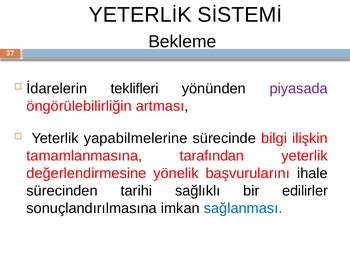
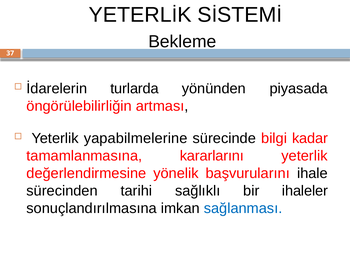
teklifleri: teklifleri -> turlarda (135, 89)
piyasada colour: purple -> black (299, 89)
ilişkin: ilişkin -> kadar (310, 139)
tarafından: tarafından -> kararlarını (212, 156)
edilirler: edilirler -> ihaleler (305, 191)
